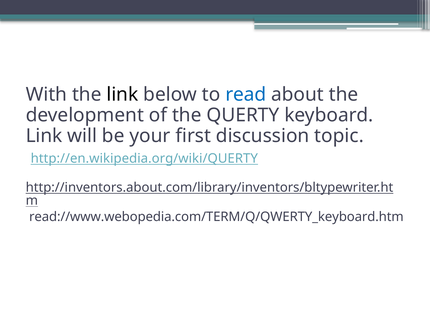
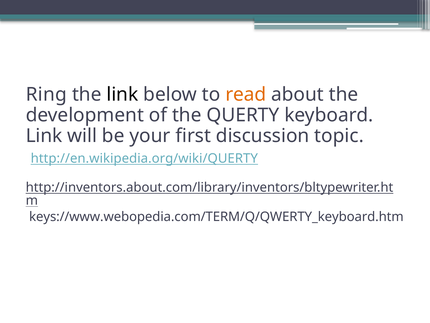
With: With -> Ring (46, 94)
read colour: blue -> orange (246, 94)
read://www.webopedia.com/TERM/Q/QWERTY_keyboard.htm: read://www.webopedia.com/TERM/Q/QWERTY_keyboard.htm -> keys://www.webopedia.com/TERM/Q/QWERTY_keyboard.htm (216, 216)
